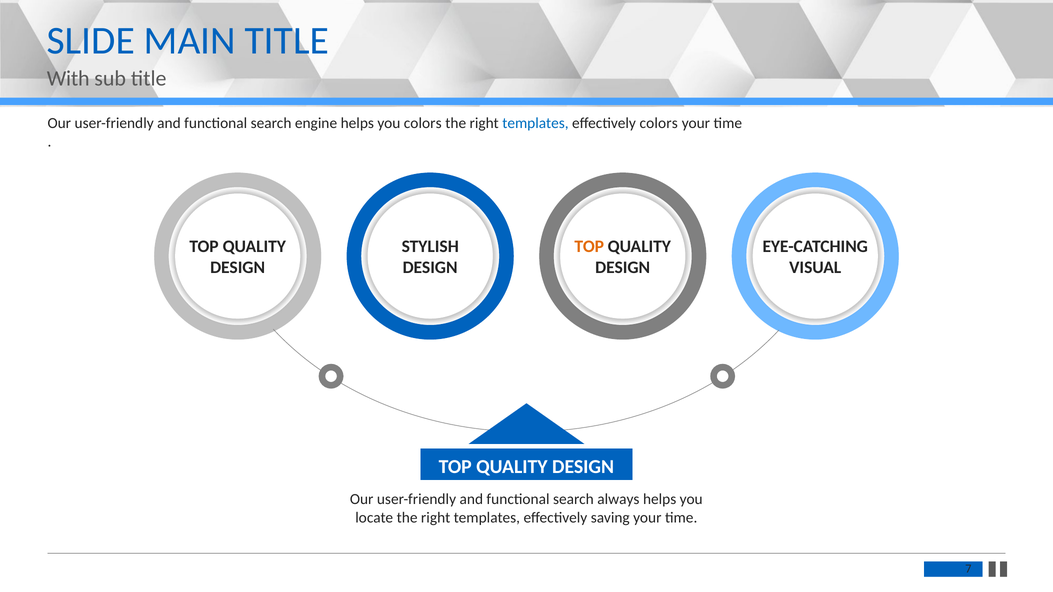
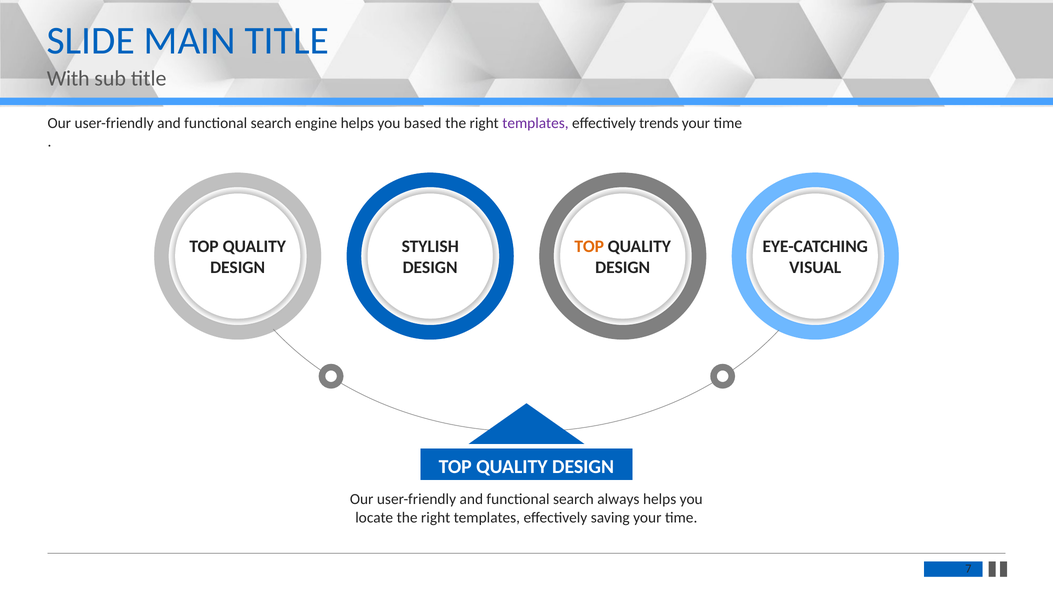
you colors: colors -> based (423, 123)
templates colour: blue -> purple (535, 123)
effectively colors: colors -> trends (659, 123)
